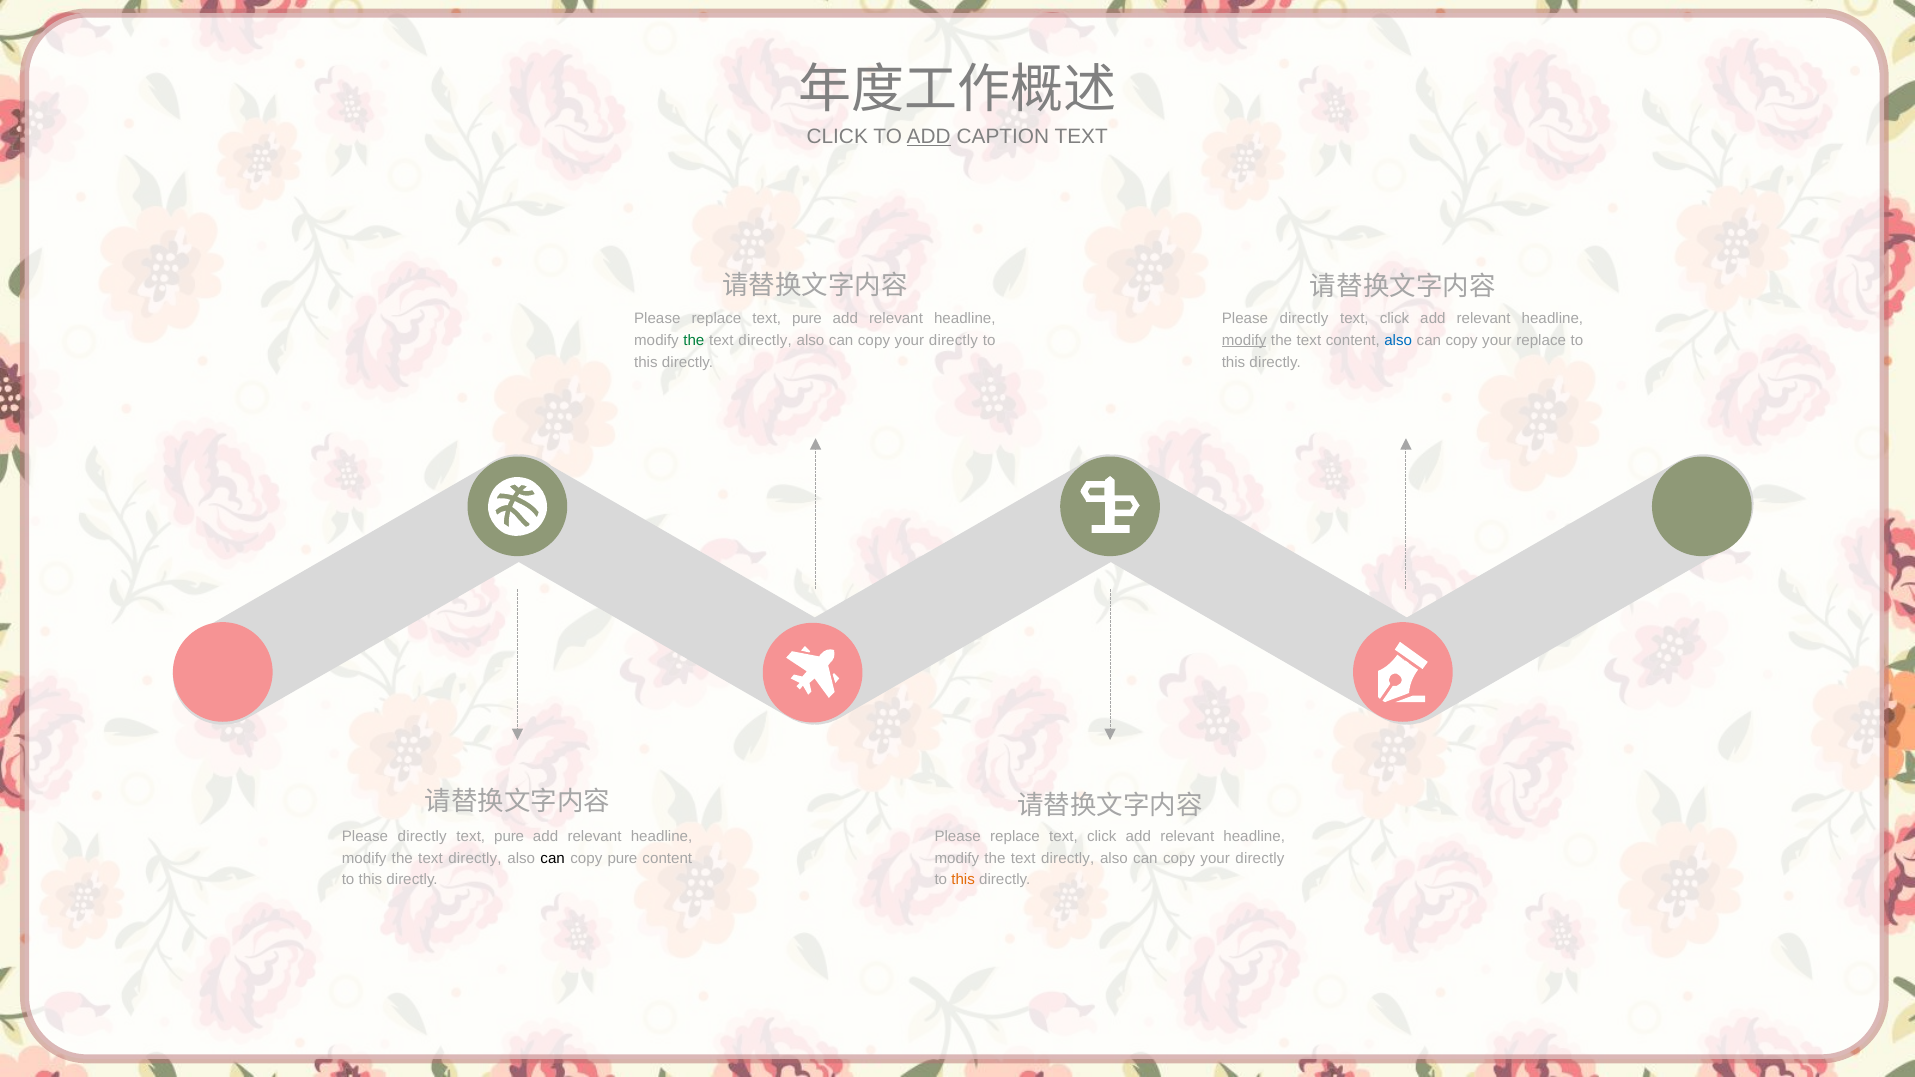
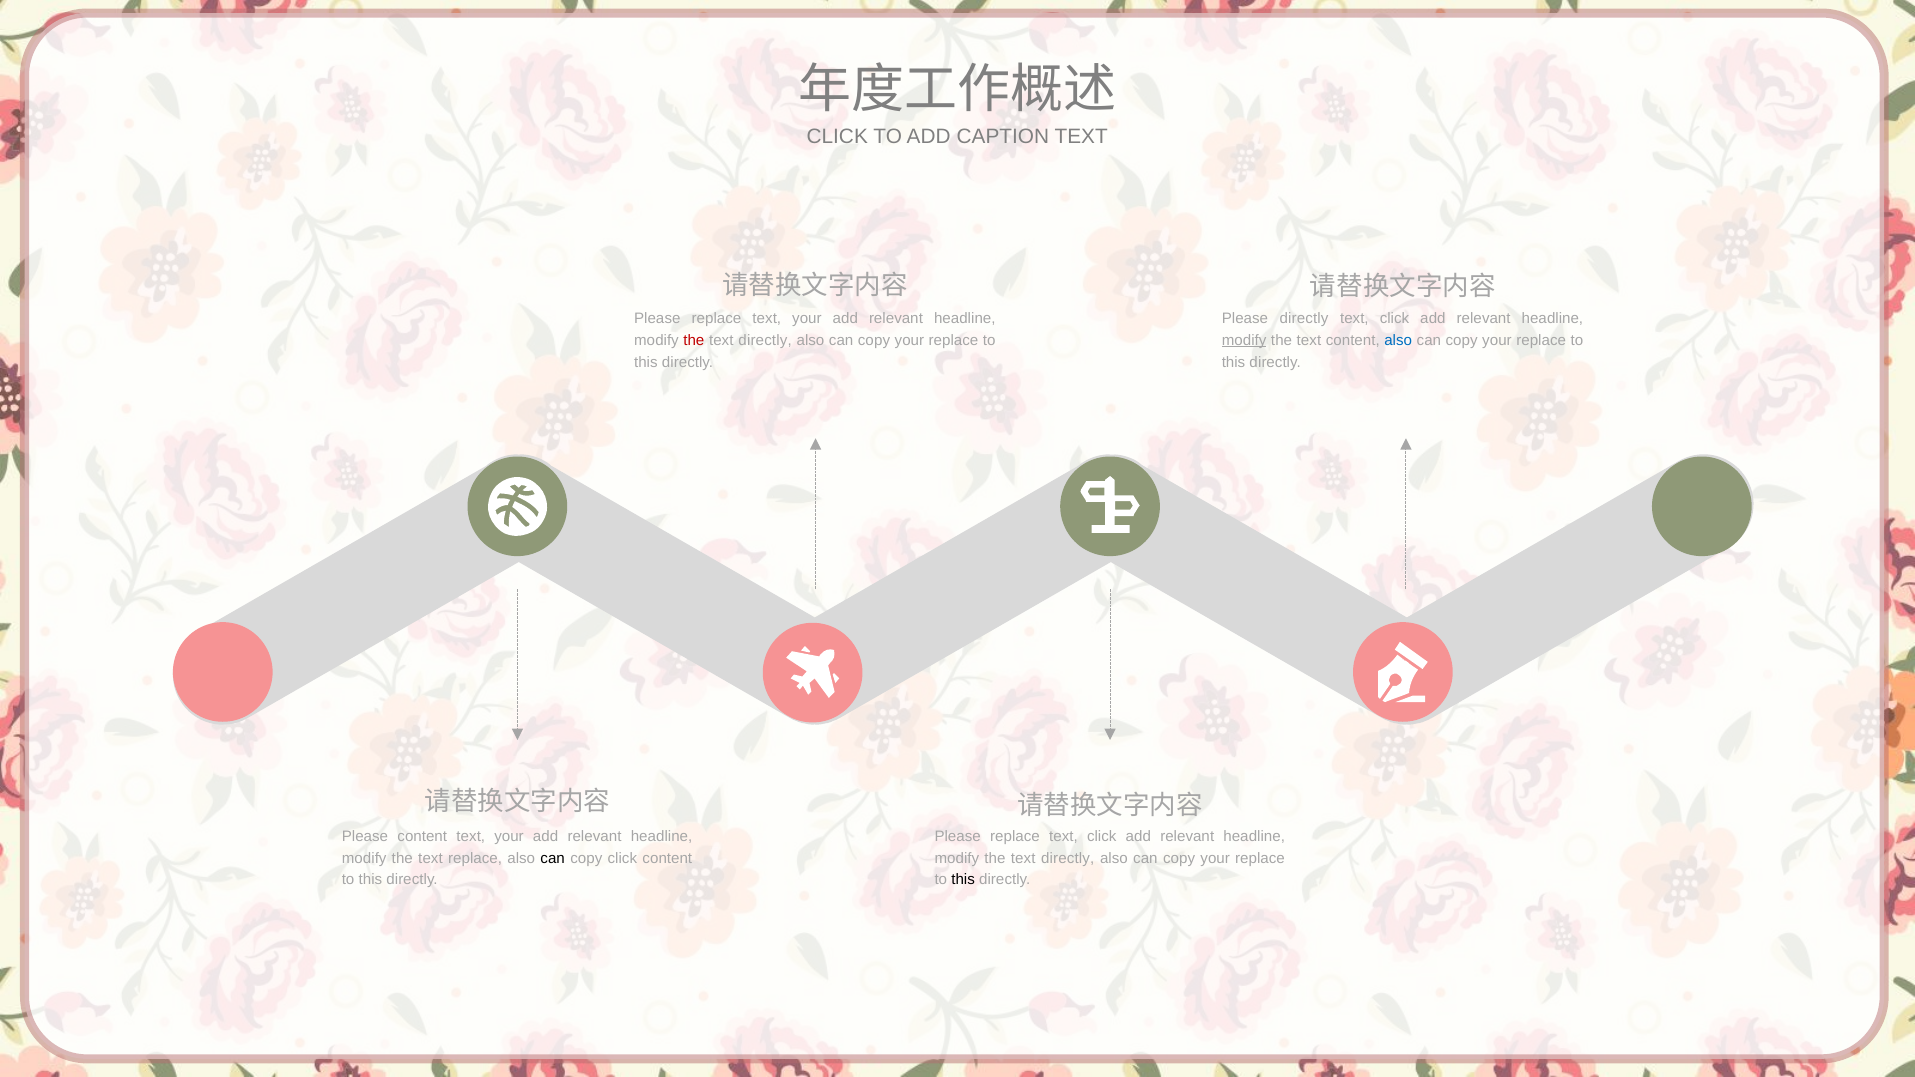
ADD underline: present -> none (929, 137)
replace text pure: pure -> your (807, 319)
the colour: green -> red (694, 340)
directly: directly -> replace (954, 340)
directly: directly -> content (422, 836)
pure: pure -> your (509, 836)
directly: directly -> replace (475, 858)
copy pure: pure -> click (622, 858)
directly: directly -> replace (1260, 858)
this colour: orange -> black (963, 880)
